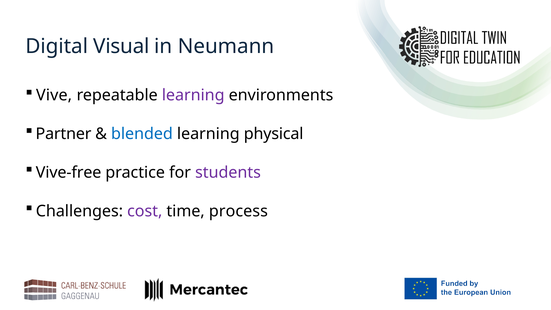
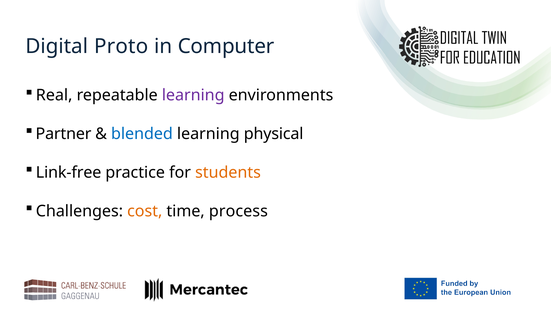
Visual: Visual -> Proto (121, 46)
Neumann: Neumann -> Computer (226, 46)
Vive: Vive -> Real (54, 95)
Vive-free: Vive-free -> Link-free (69, 173)
students colour: purple -> orange (228, 173)
cost colour: purple -> orange (145, 211)
